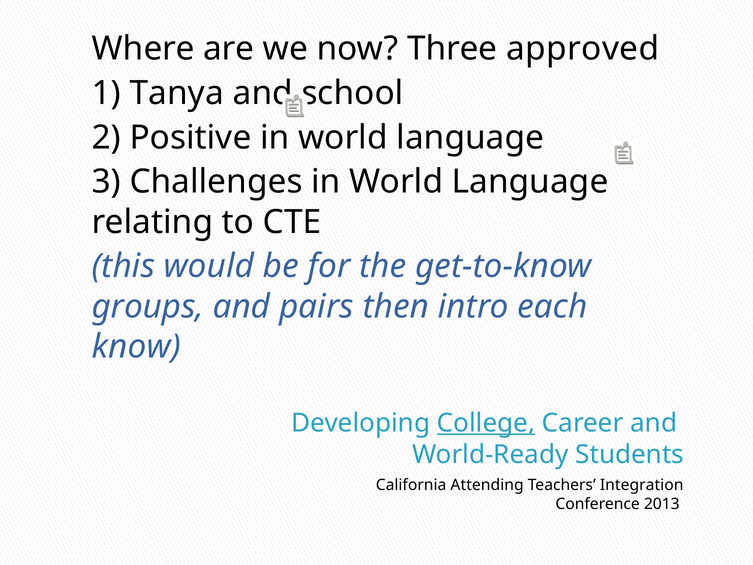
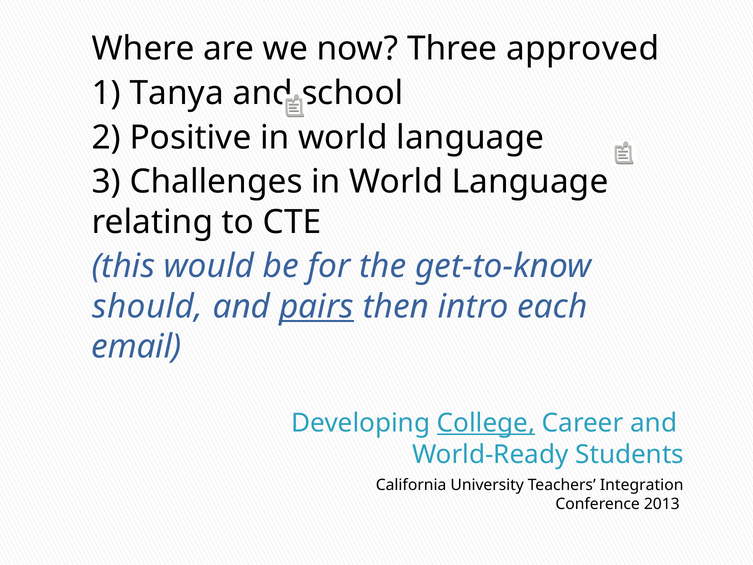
groups: groups -> should (148, 306)
pairs underline: none -> present (316, 306)
know: know -> email (136, 347)
Attending: Attending -> University (487, 485)
